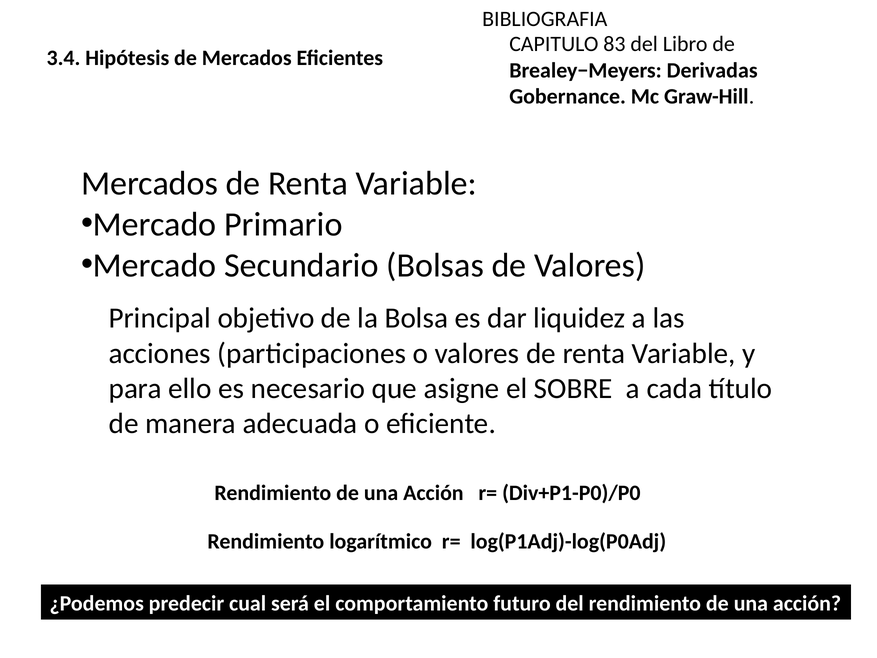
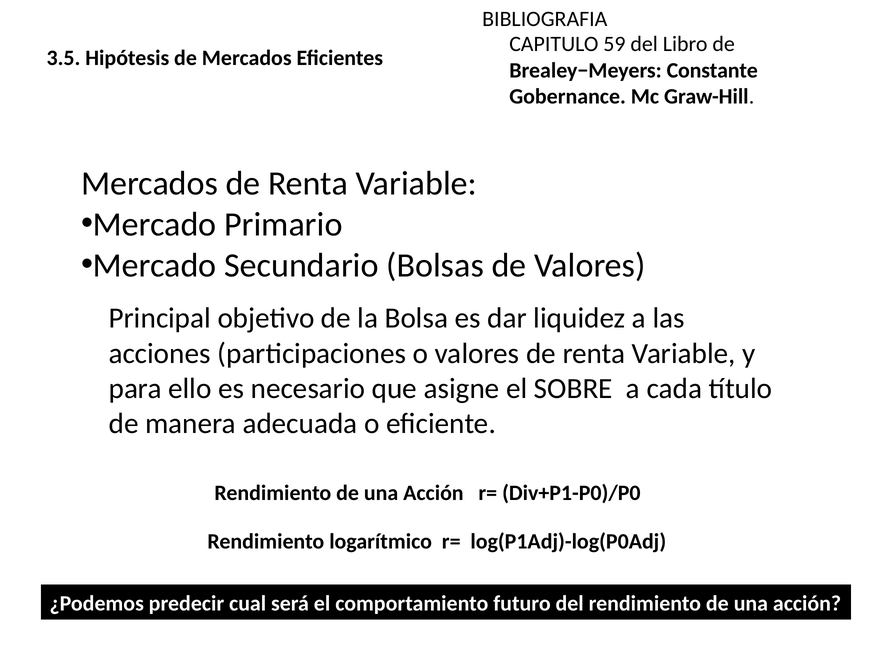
83: 83 -> 59 (614, 44)
3.4: 3.4 -> 3.5 (63, 58)
Derivadas: Derivadas -> Constante (712, 70)
